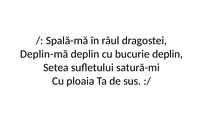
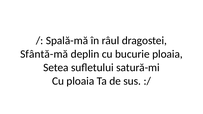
Deplin-mă: Deplin-mă -> Sfântă-mă (44, 54)
bucurie deplin: deplin -> ploaia (167, 54)
